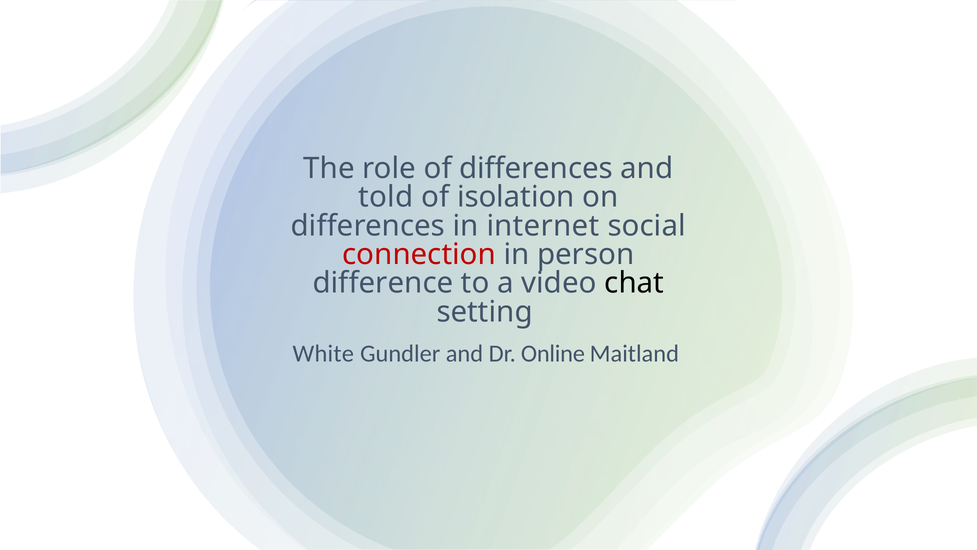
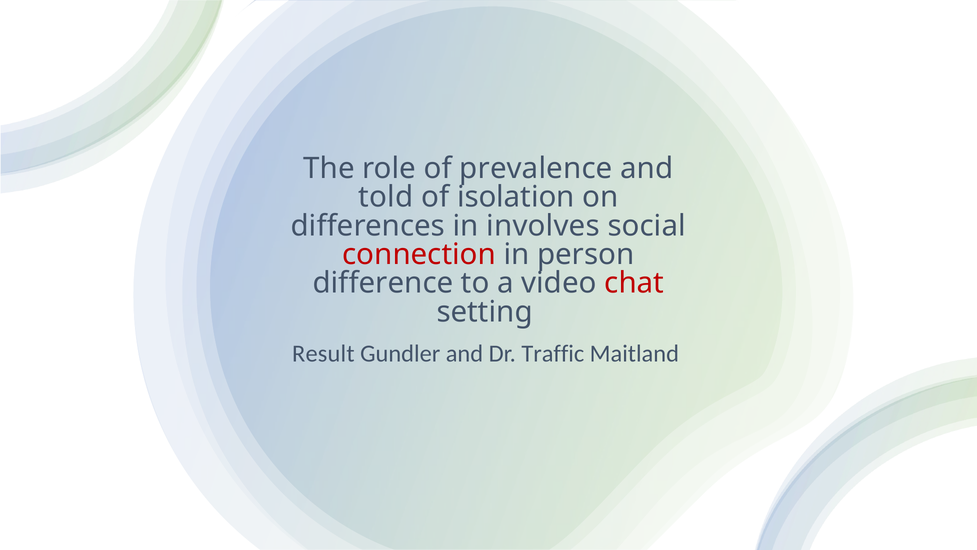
of differences: differences -> prevalence (536, 168)
internet: internet -> involves (543, 226)
chat colour: black -> red (634, 283)
White: White -> Result (323, 353)
Online: Online -> Traffic (553, 353)
